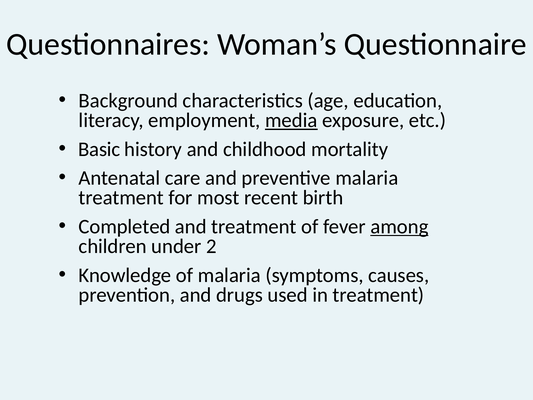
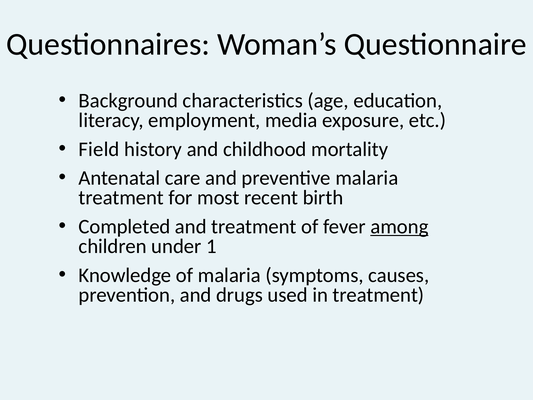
media underline: present -> none (291, 120)
Basic: Basic -> Field (99, 149)
2: 2 -> 1 (211, 246)
